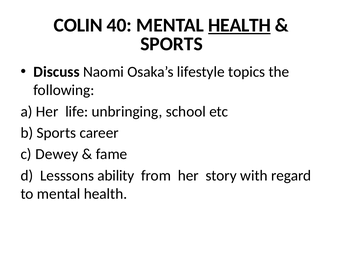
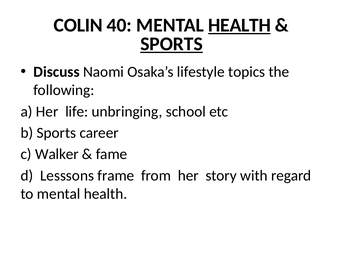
SPORTS underline: none -> present (171, 44)
Dewey: Dewey -> Walker (57, 154)
ability: ability -> frame (116, 176)
